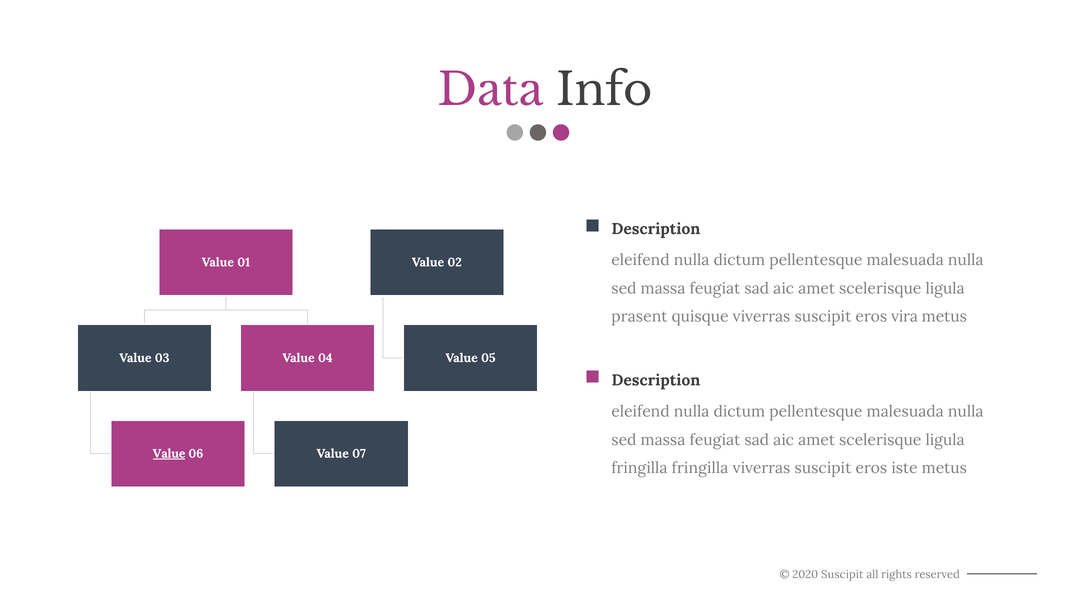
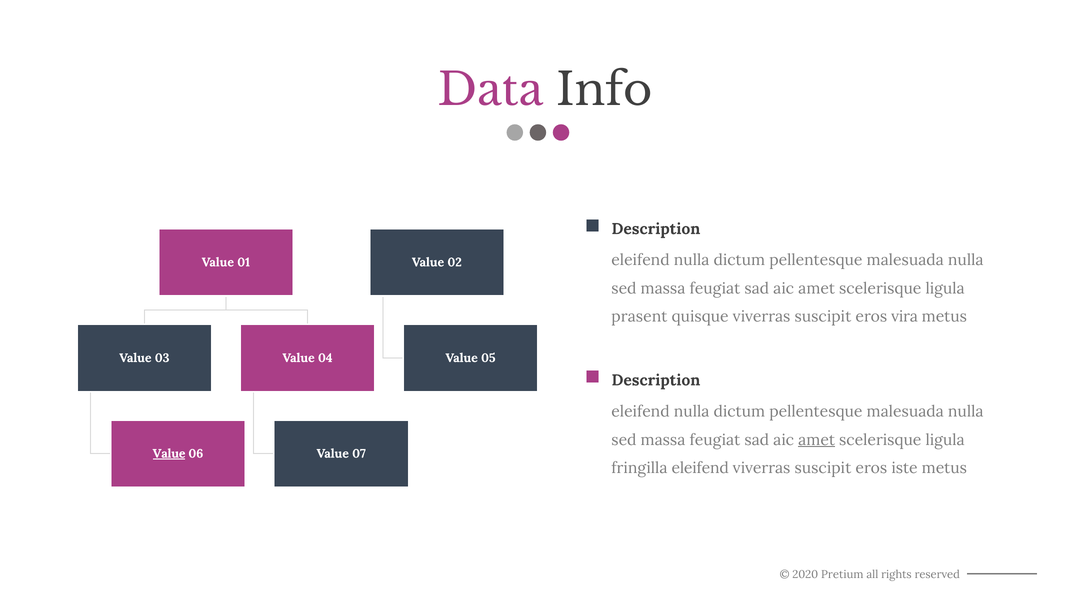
amet underline: none -> present (817, 440)
fringilla fringilla: fringilla -> eleifend (700, 468)
2020 Suscipit: Suscipit -> Pretium (842, 575)
